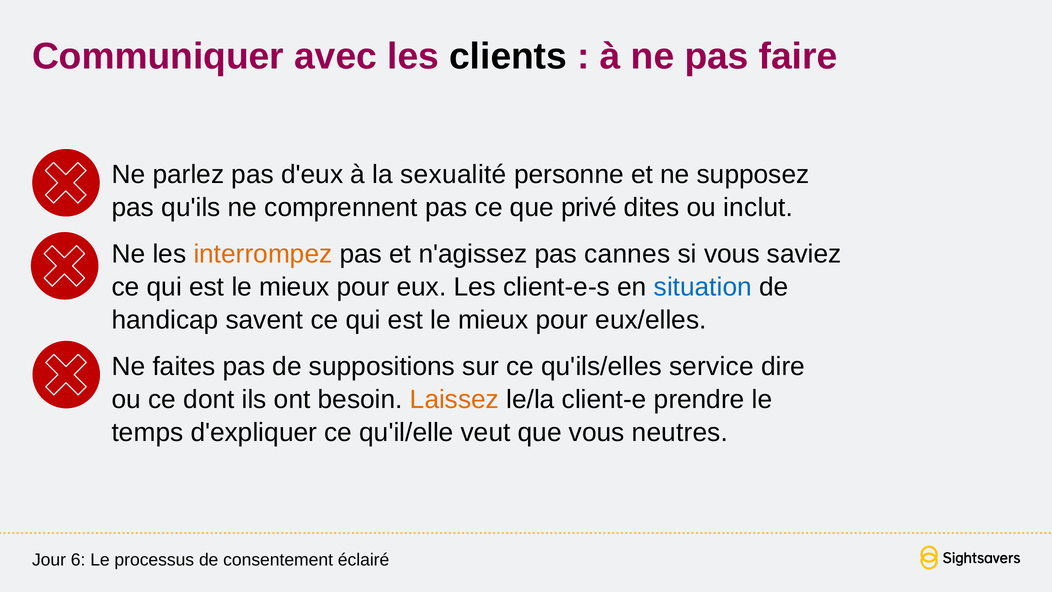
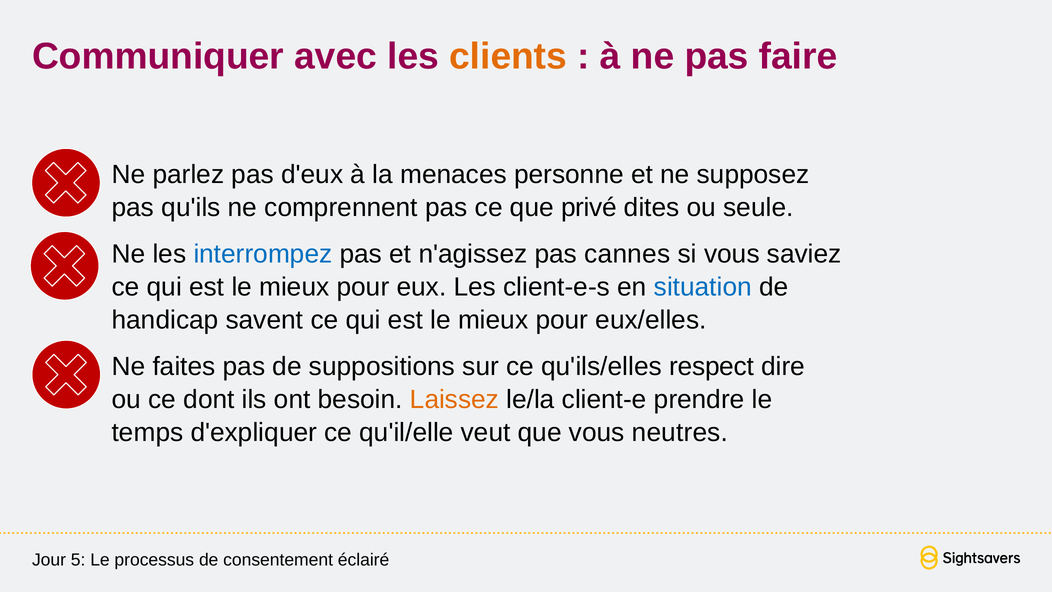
clients colour: black -> orange (508, 56)
sexualité: sexualité -> menaces (454, 174)
inclut: inclut -> seule (758, 208)
interrompez colour: orange -> blue (263, 254)
service: service -> respect (712, 366)
6: 6 -> 5 (78, 560)
